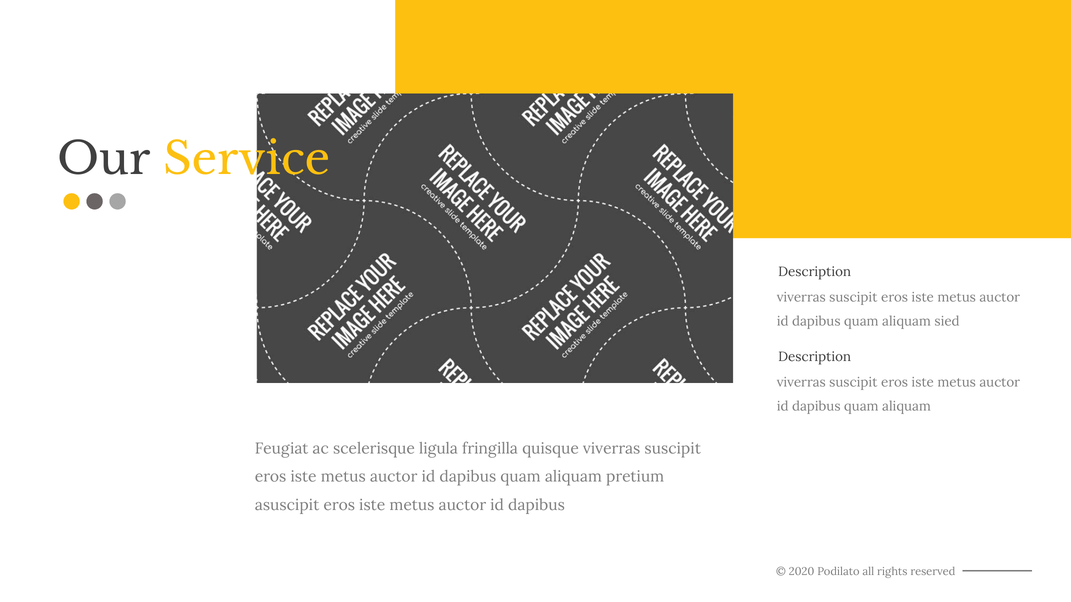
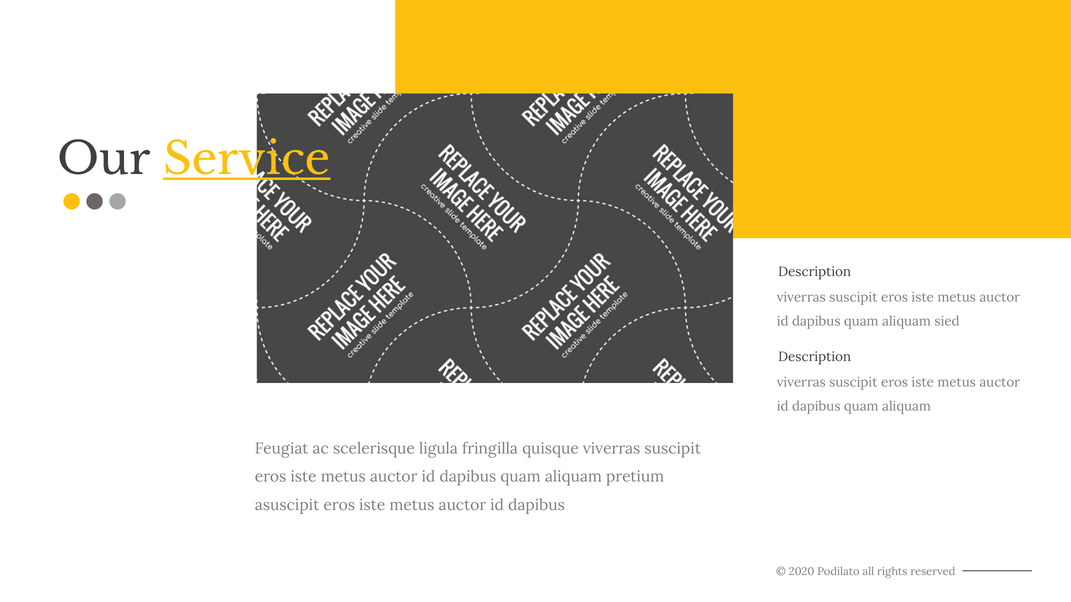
Service underline: none -> present (247, 160)
